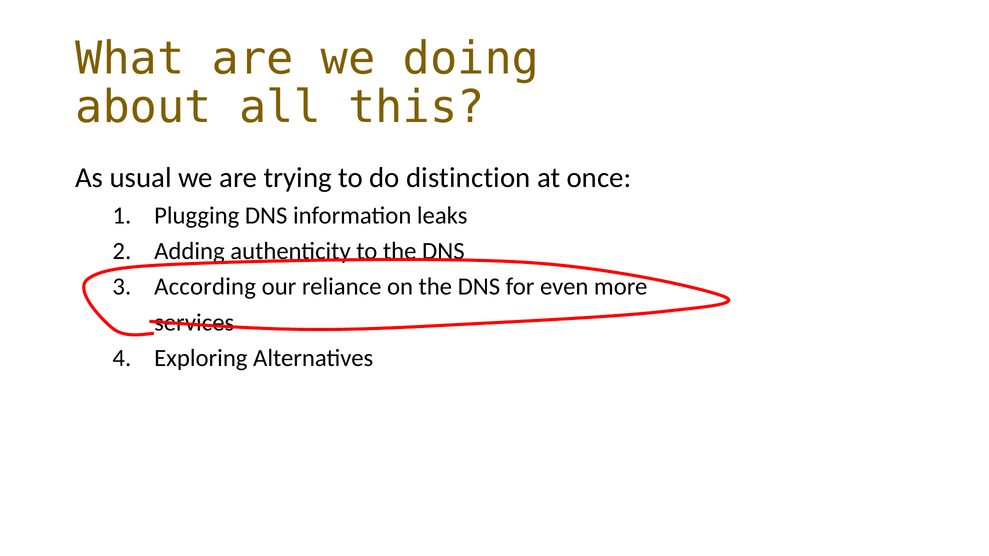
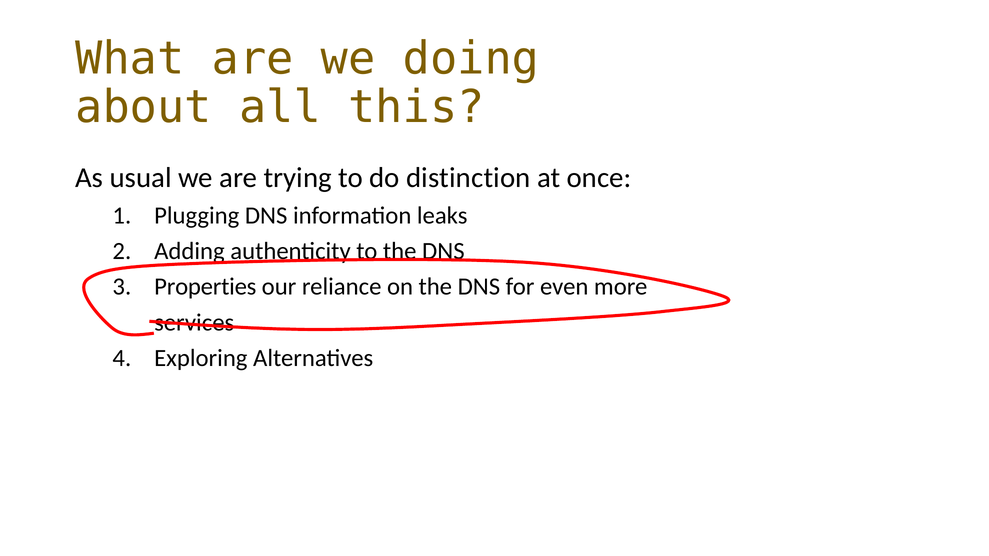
According: According -> Properties (205, 287)
